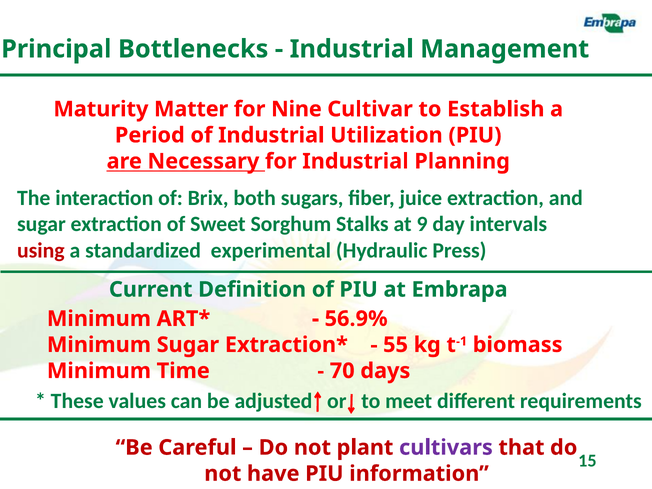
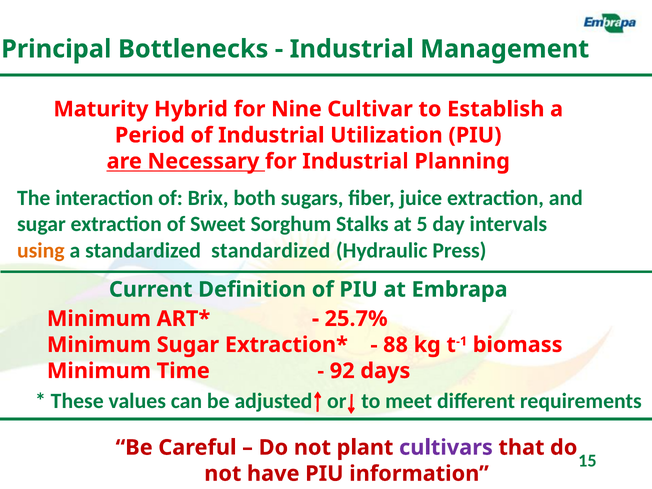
Matter: Matter -> Hybrid (191, 109)
9: 9 -> 5 (422, 224)
using colour: red -> orange (41, 250)
standardized experimental: experimental -> standardized (271, 250)
56.9%: 56.9% -> 25.7% (356, 319)
55: 55 -> 88 (396, 345)
70: 70 -> 92 (342, 371)
